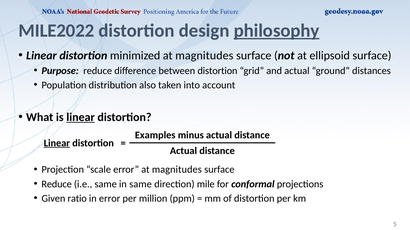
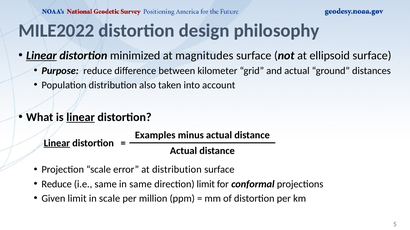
philosophy underline: present -> none (277, 31)
Linear underline: none -> present (41, 56)
between distortion: distortion -> kilometer (217, 71)
error at magnitudes: magnitudes -> distribution (177, 170)
direction mile: mile -> limit (206, 184)
Given ratio: ratio -> limit (77, 199)
in error: error -> scale (110, 199)
